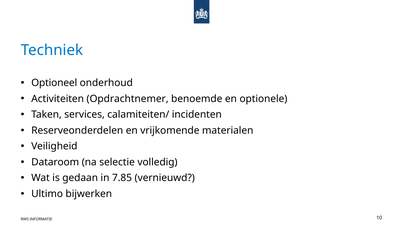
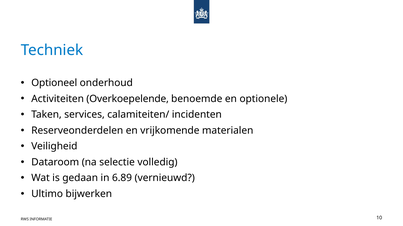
Opdrachtnemer: Opdrachtnemer -> Overkoepelende (128, 99)
7.85: 7.85 -> 6.89 (122, 179)
